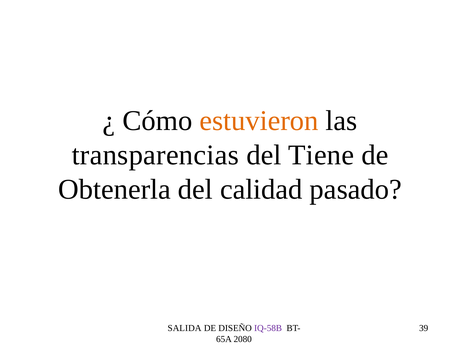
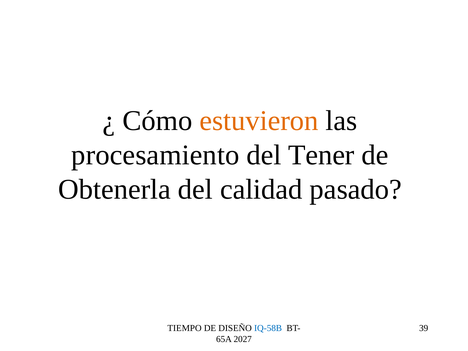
transparencias: transparencias -> procesamiento (155, 155)
Tiene: Tiene -> Tener (321, 155)
SALIDA: SALIDA -> TIEMPO (185, 328)
IQ-58B colour: purple -> blue (268, 328)
2080: 2080 -> 2027 (243, 339)
